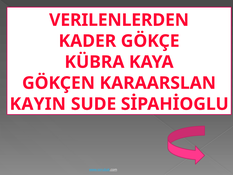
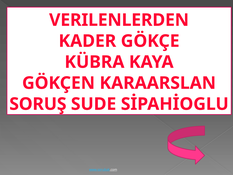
KAYIN: KAYIN -> SORUŞ (38, 104)
